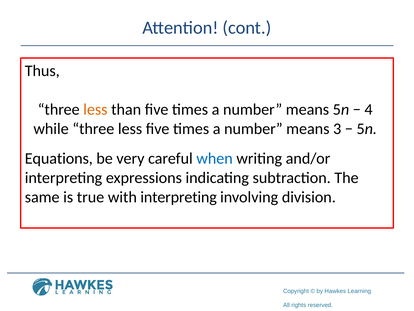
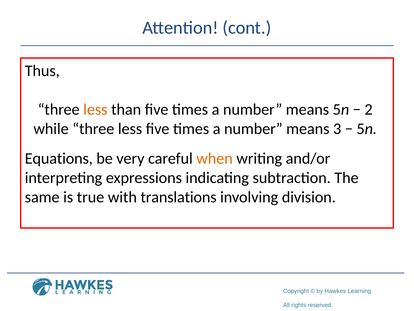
4: 4 -> 2 (368, 109)
when colour: blue -> orange (215, 158)
with interpreting: interpreting -> translations (179, 197)
